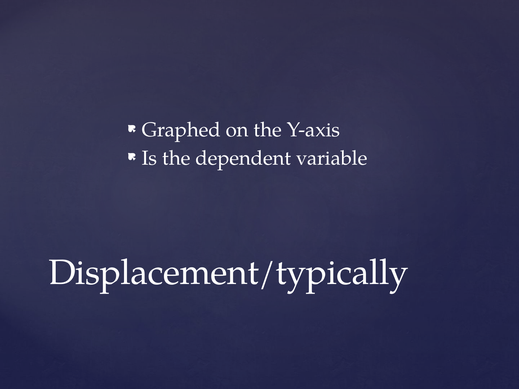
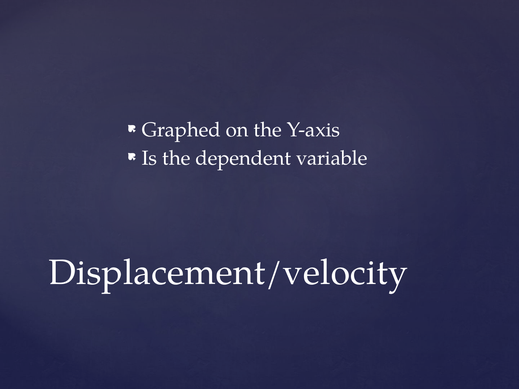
Displacement/typically: Displacement/typically -> Displacement/velocity (228, 273)
